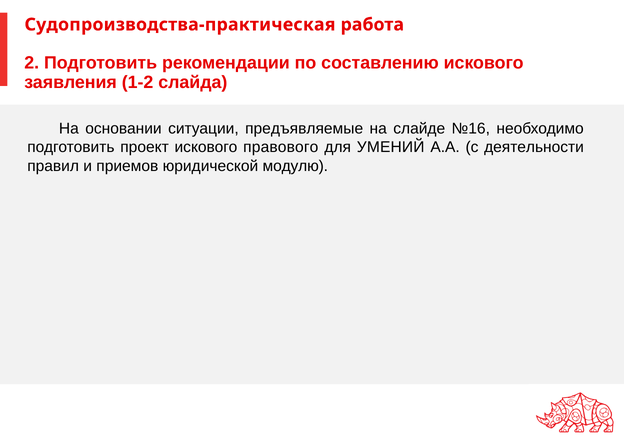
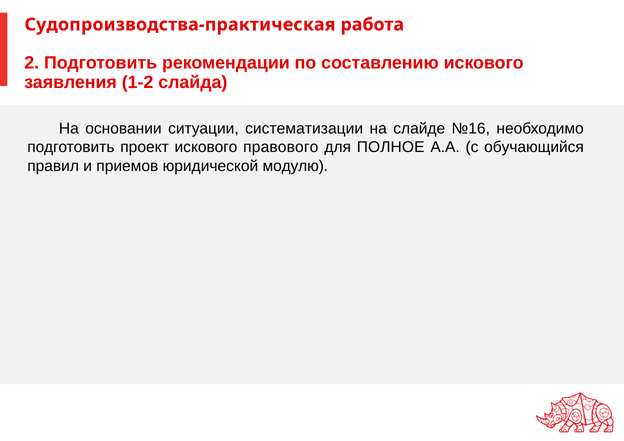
предъявляемые: предъявляемые -> систематизации (304, 129)
УМЕНИЙ: УМЕНИЙ -> ПОЛНОЕ (391, 147)
деятельности: деятельности -> обучающийся (534, 147)
